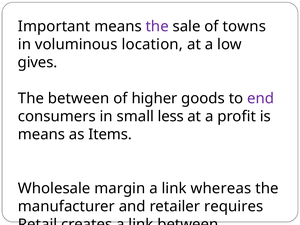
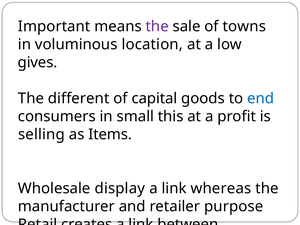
The between: between -> different (79, 99)
higher: higher -> capital (154, 99)
end colour: purple -> blue (261, 99)
less: less -> this (171, 117)
means: means -> selling (41, 135)
margin: margin -> display (120, 189)
requires: requires -> purpose (234, 207)
